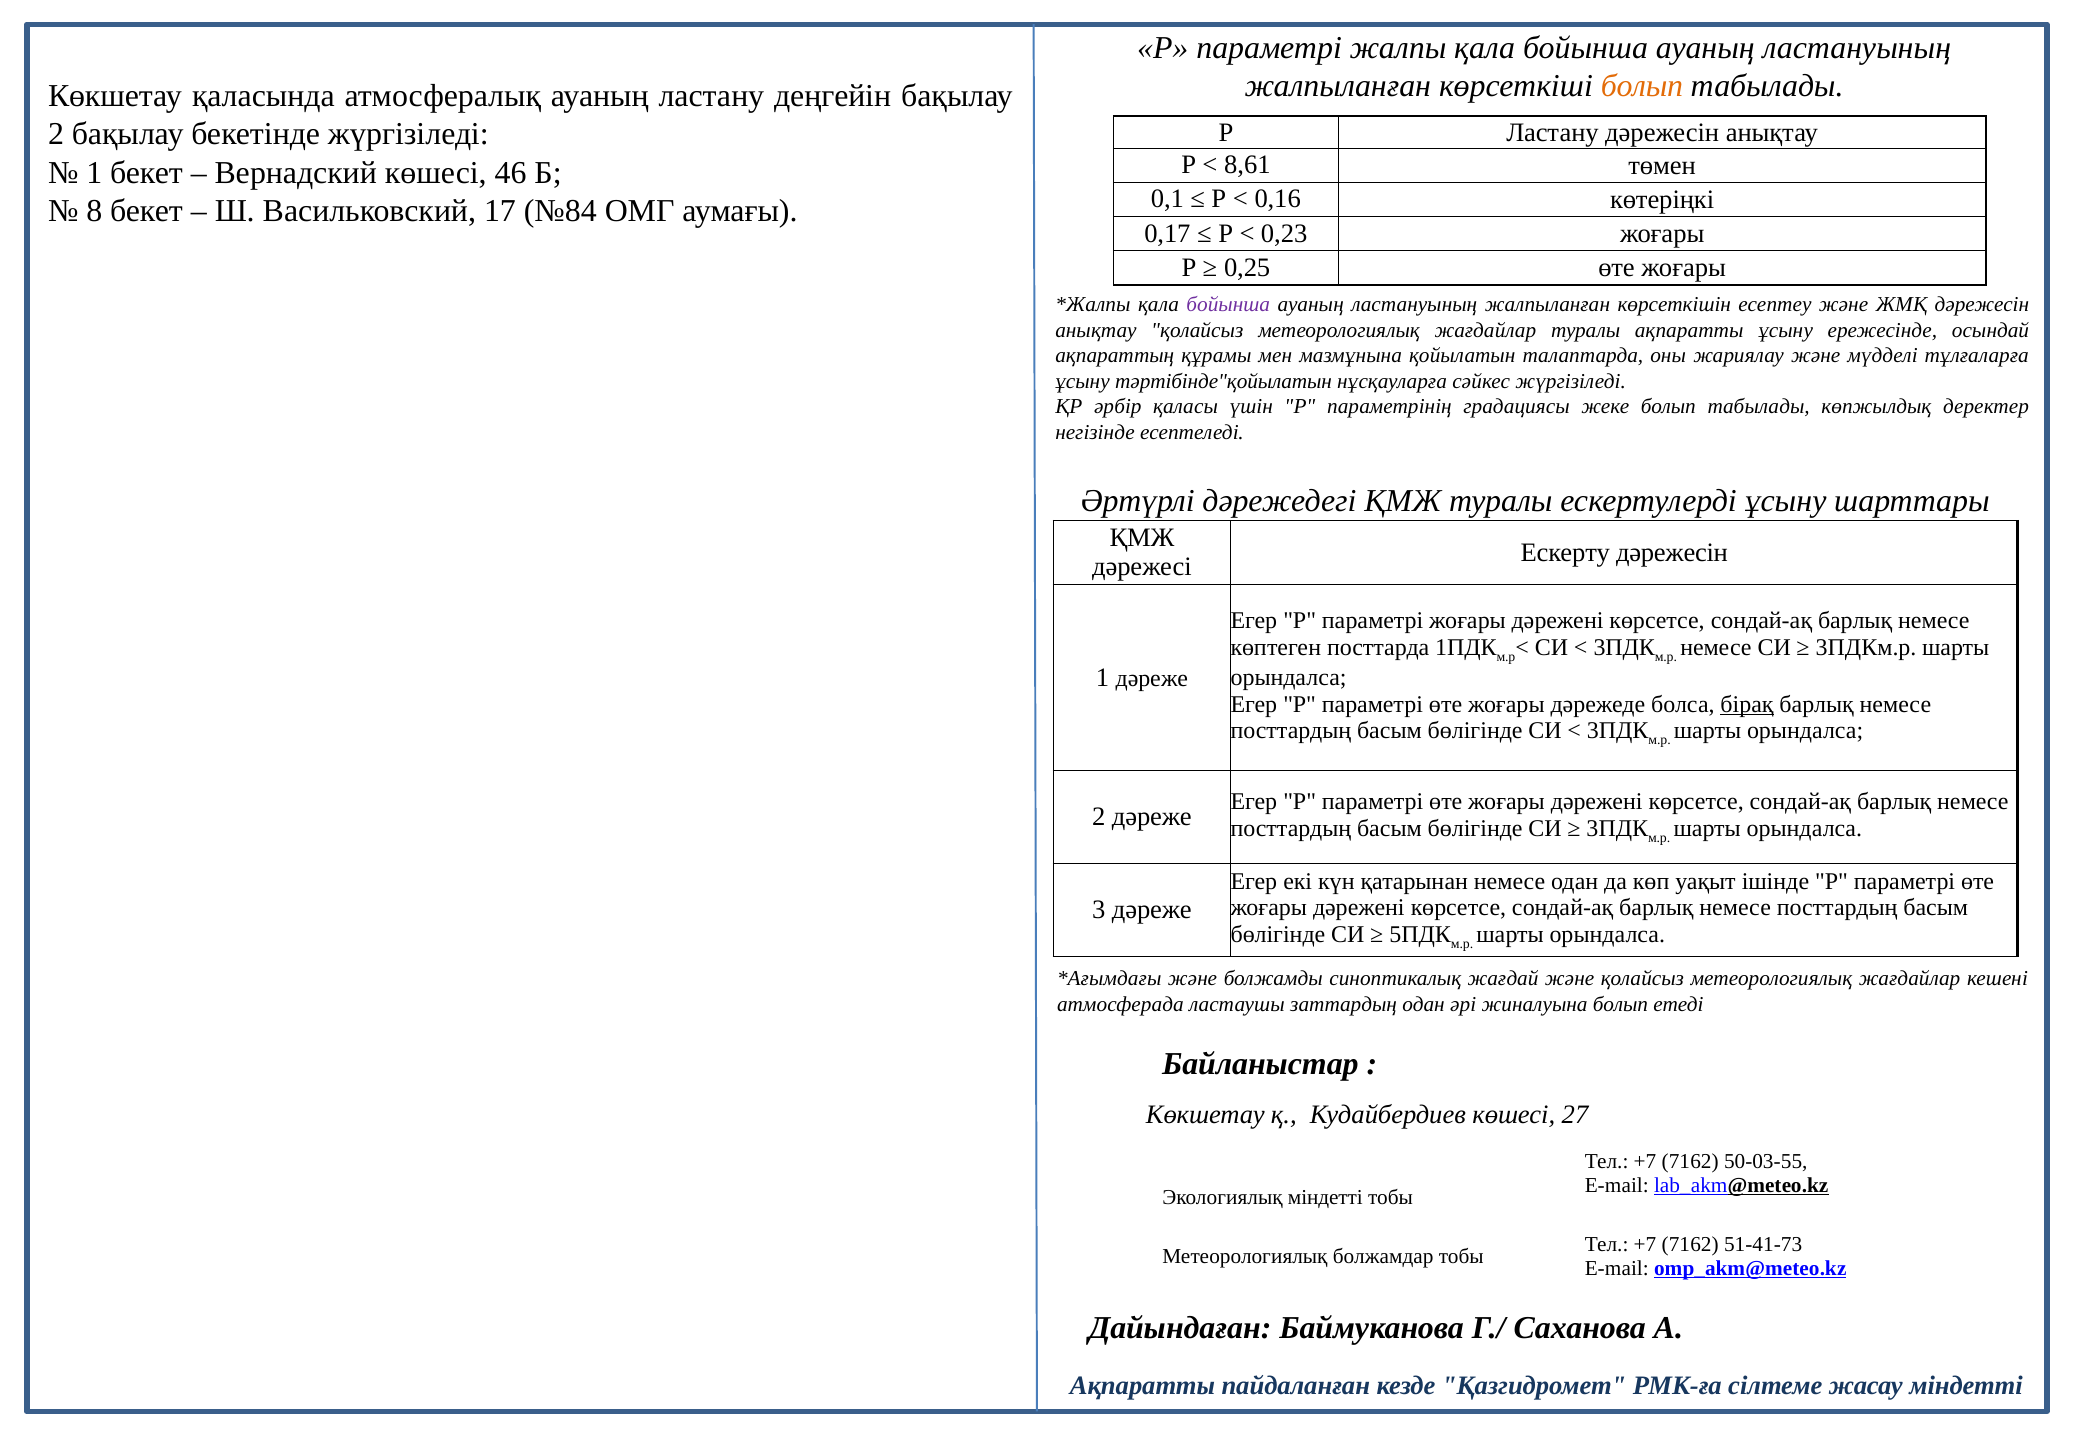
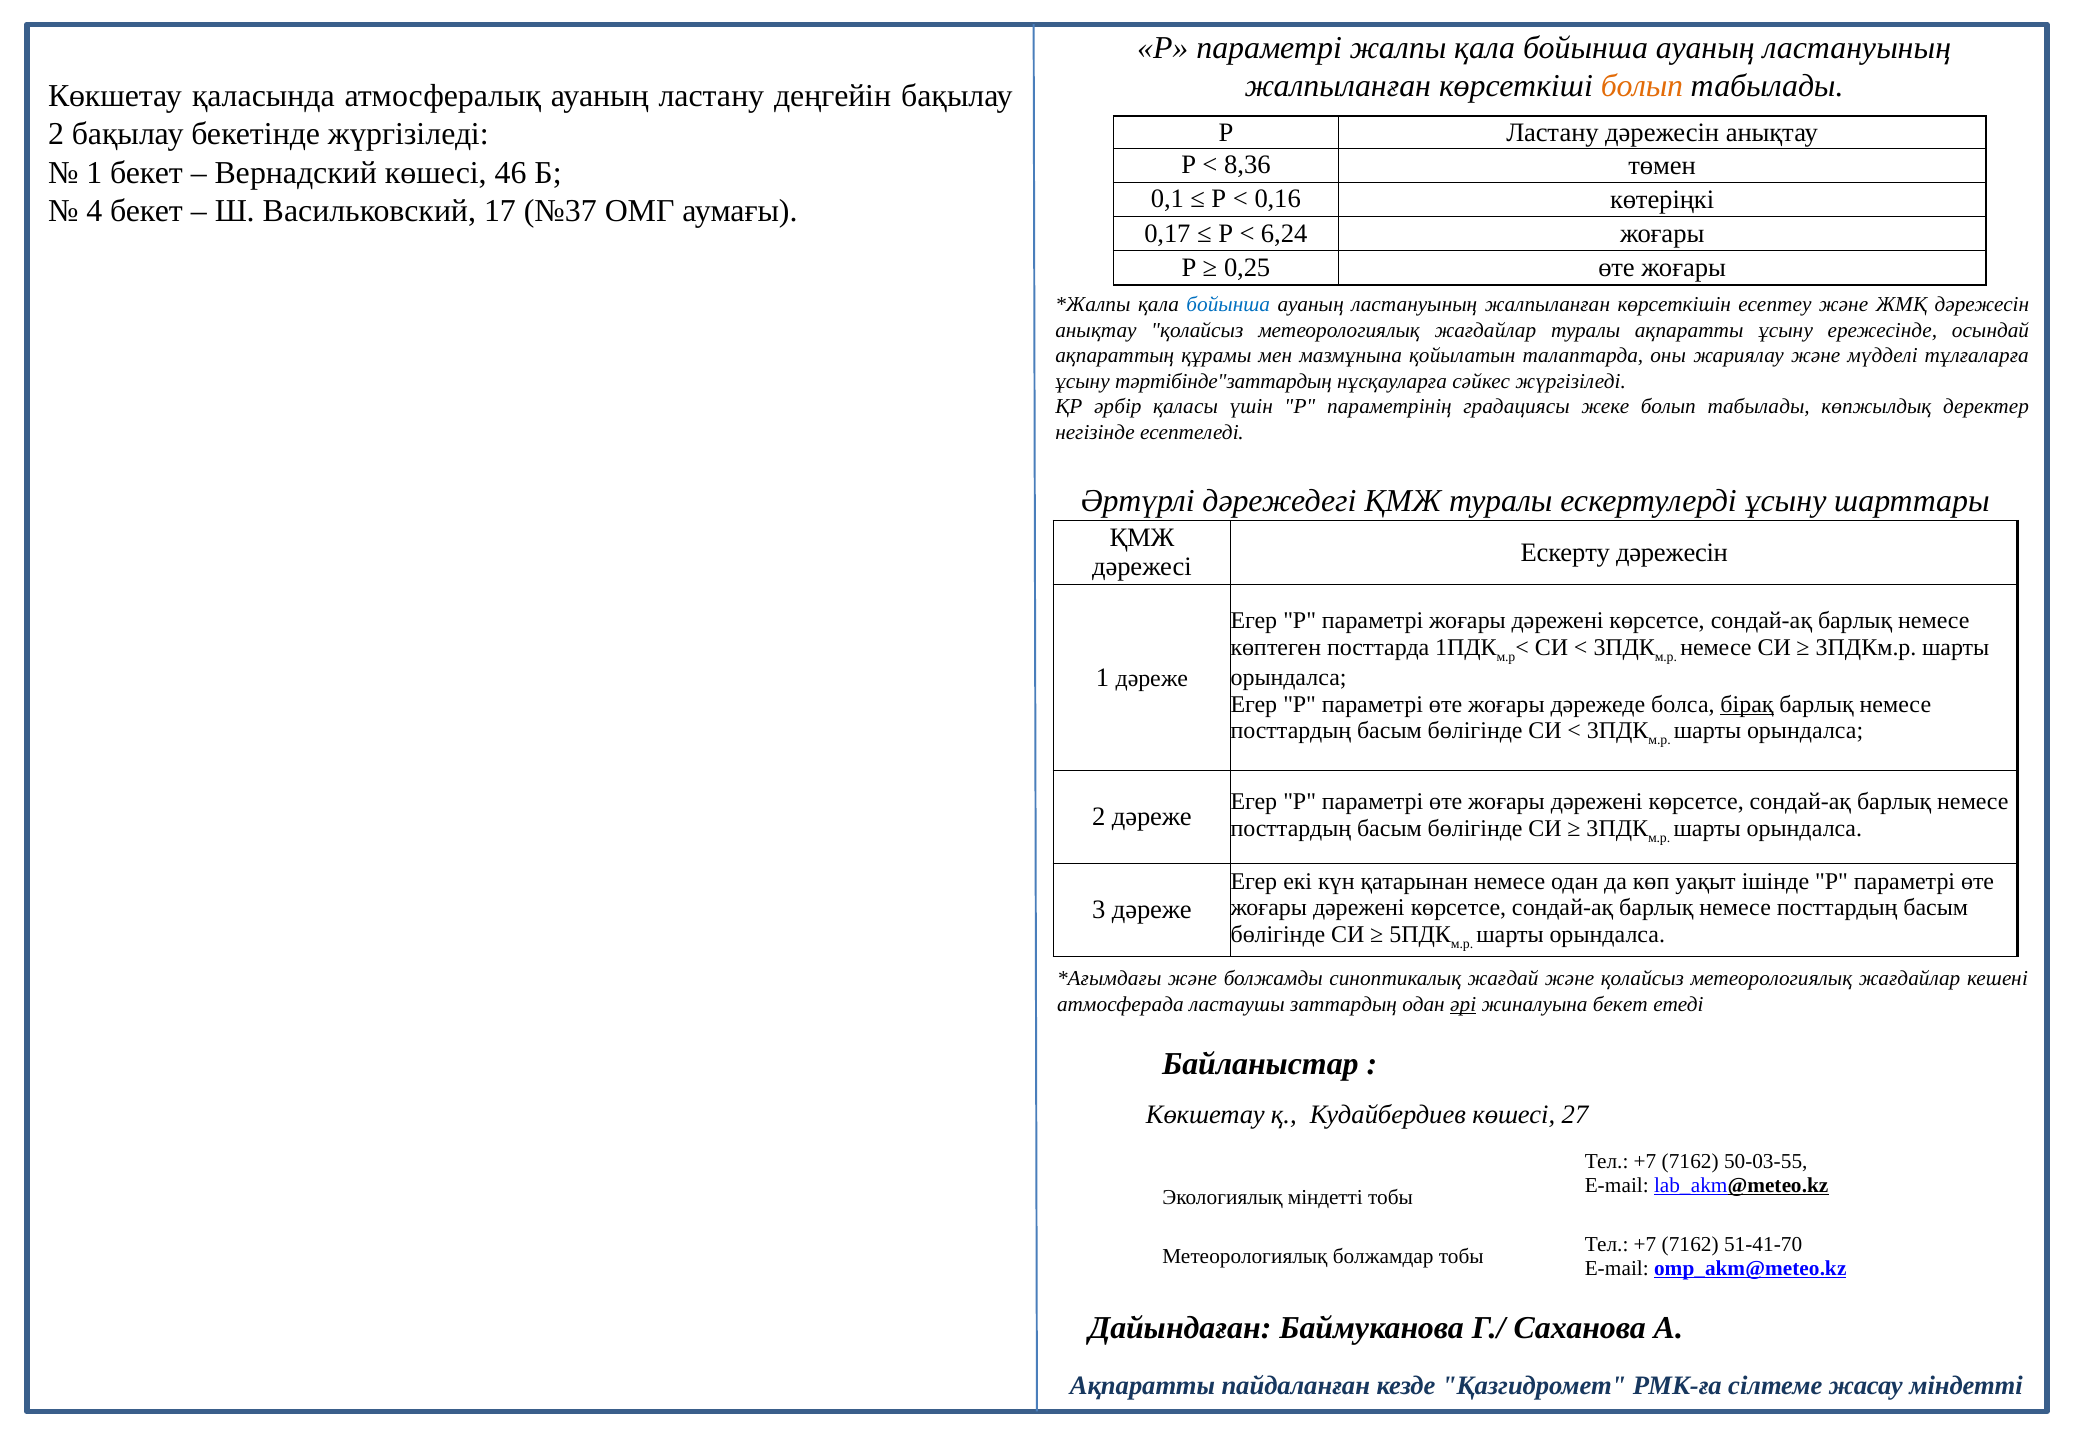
8,61: 8,61 -> 8,36 (1247, 165)
8: 8 -> 4 (94, 211)
№84: №84 -> №37 (560, 211)
0,23: 0,23 -> 6,24 (1284, 233)
бойынша colour: purple -> blue (1228, 305)
тәртібінде"қойылатын: тәртібінде"қойылатын -> тәртібінде"заттардың (1224, 381)
әрі underline: none -> present (1463, 1004)
жиналуына болып: болып -> бекет (1620, 1004)
51-41-73: 51-41-73 -> 51-41-70 (1763, 1245)
